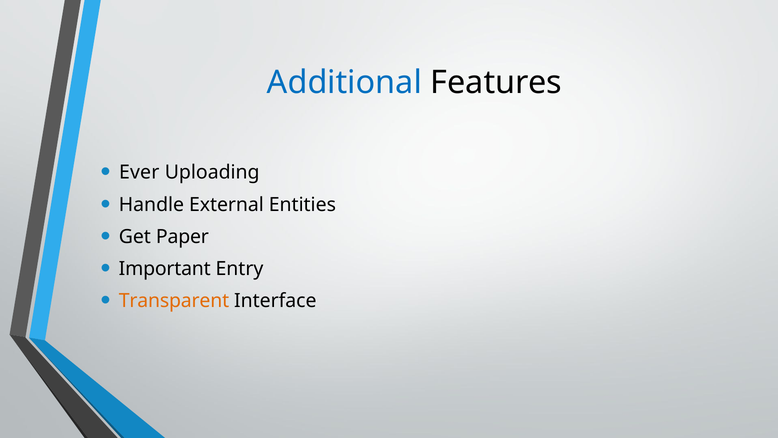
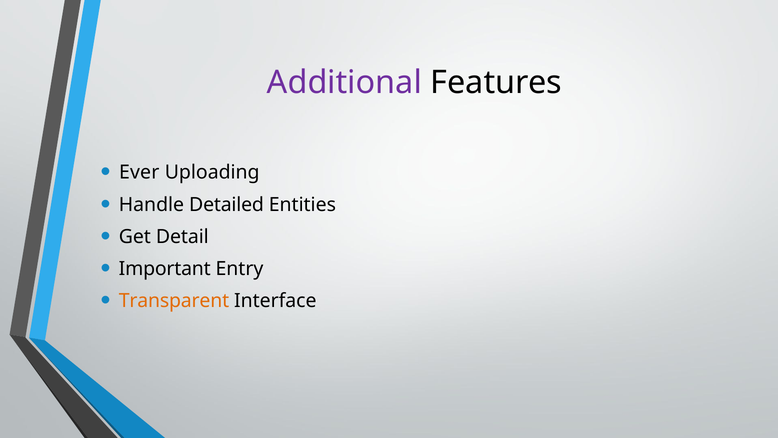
Additional colour: blue -> purple (344, 82)
External: External -> Detailed (227, 204)
Paper: Paper -> Detail (182, 237)
